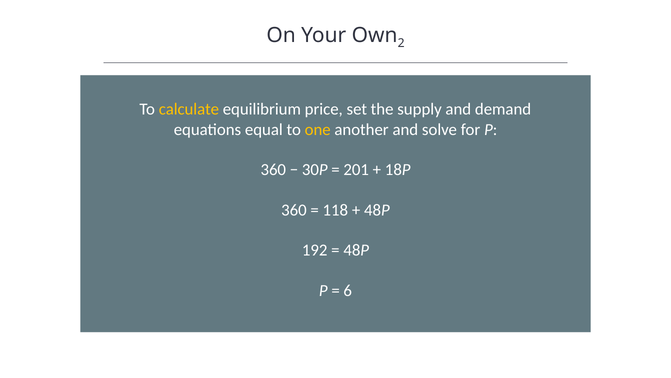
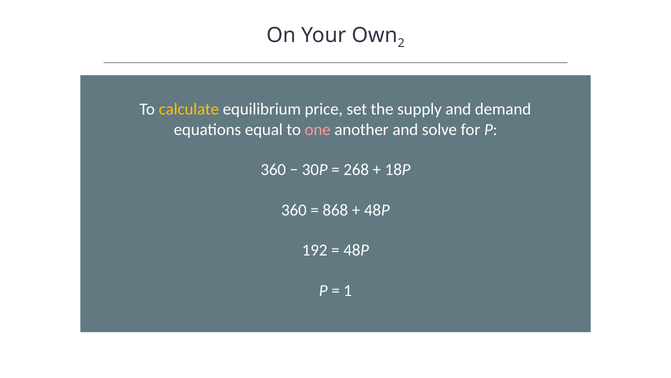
one colour: yellow -> pink (318, 129)
201: 201 -> 268 (356, 170)
118: 118 -> 868 (335, 210)
6: 6 -> 1 (348, 290)
